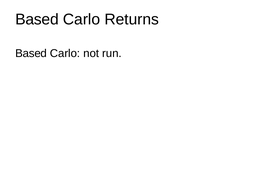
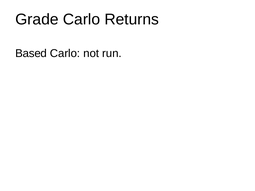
Based: Based -> Grade (37, 19)
